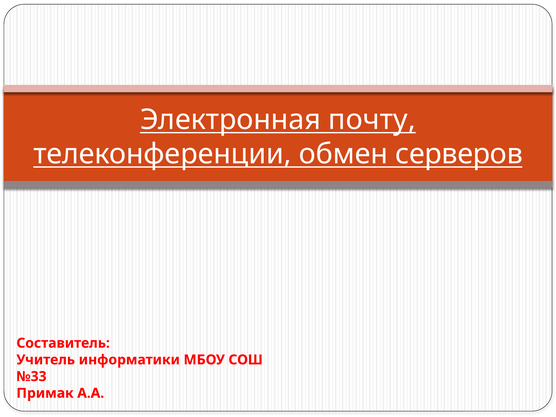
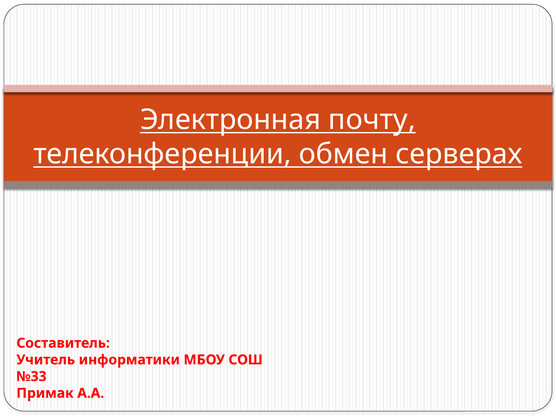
серверов: серверов -> серверах (459, 154)
